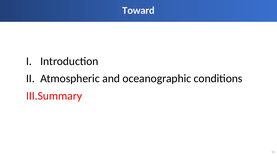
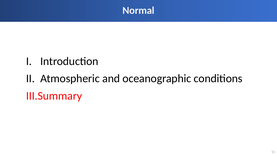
Toward: Toward -> Normal (138, 10)
